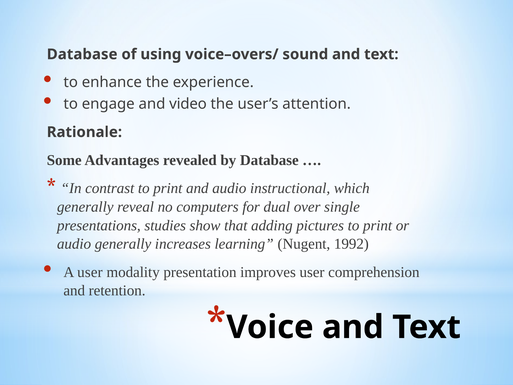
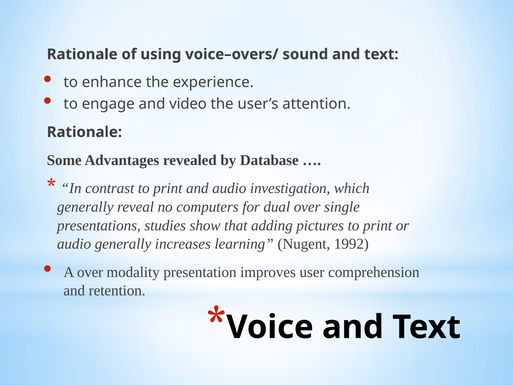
Database: Database -> Rationale (82, 54)
instructional: instructional -> investigation (290, 188)
A user: user -> over (90, 272)
